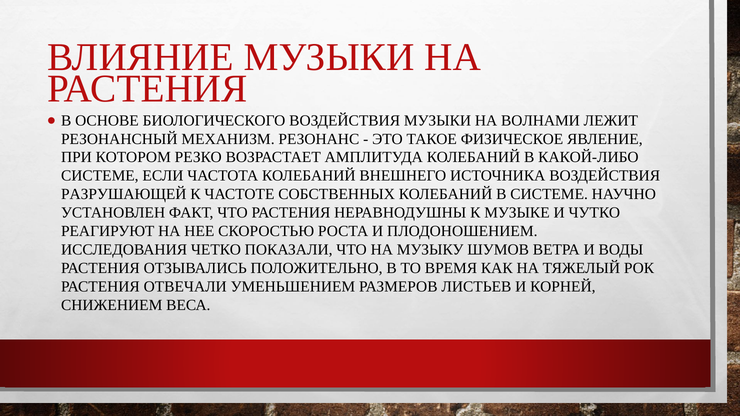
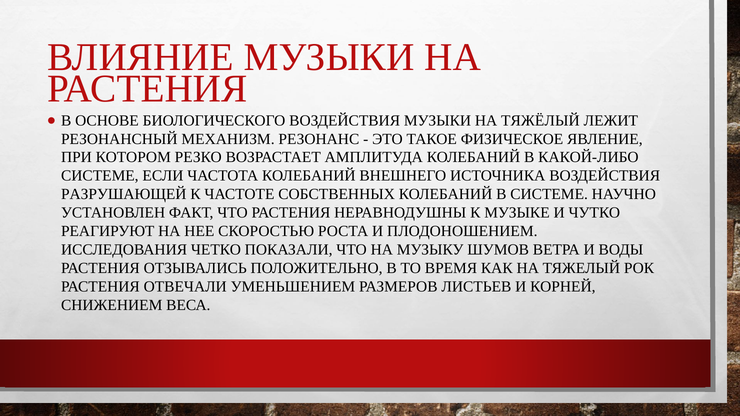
ВОЛНАМИ: ВОЛНАМИ -> ТЯЖЁЛЫЙ (540, 121)
